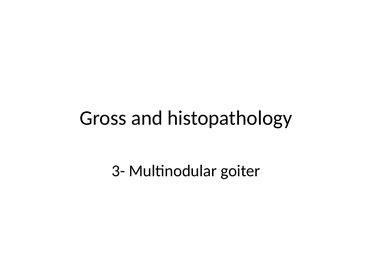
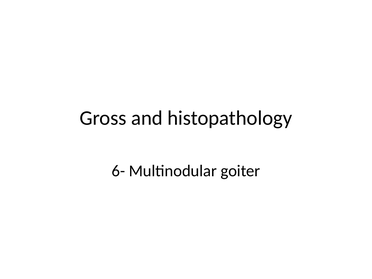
3-: 3- -> 6- (118, 171)
